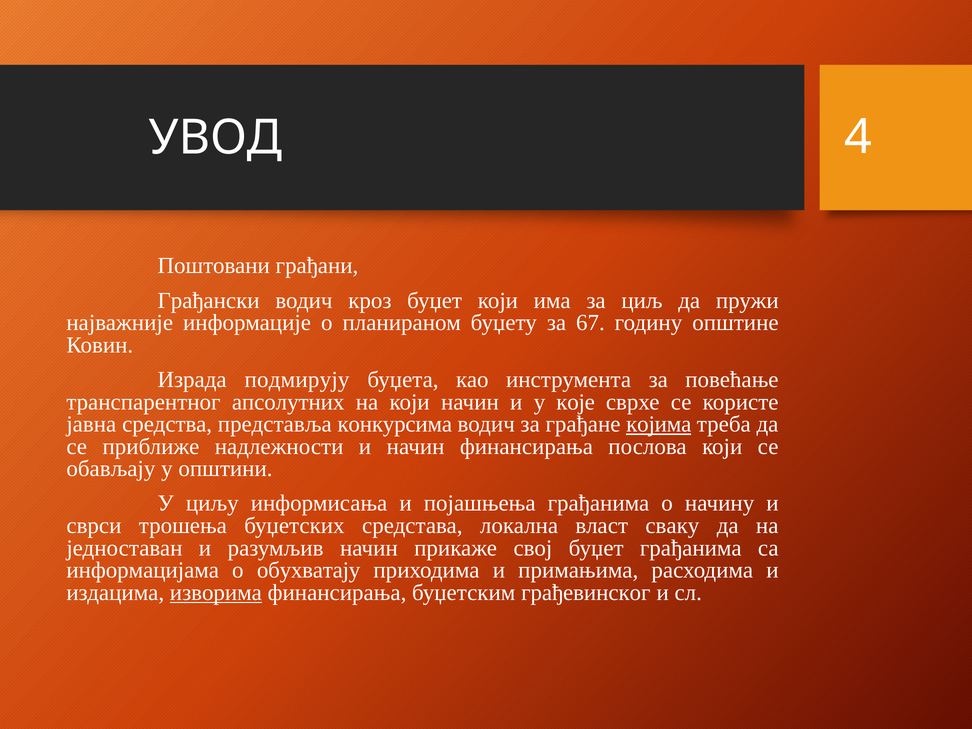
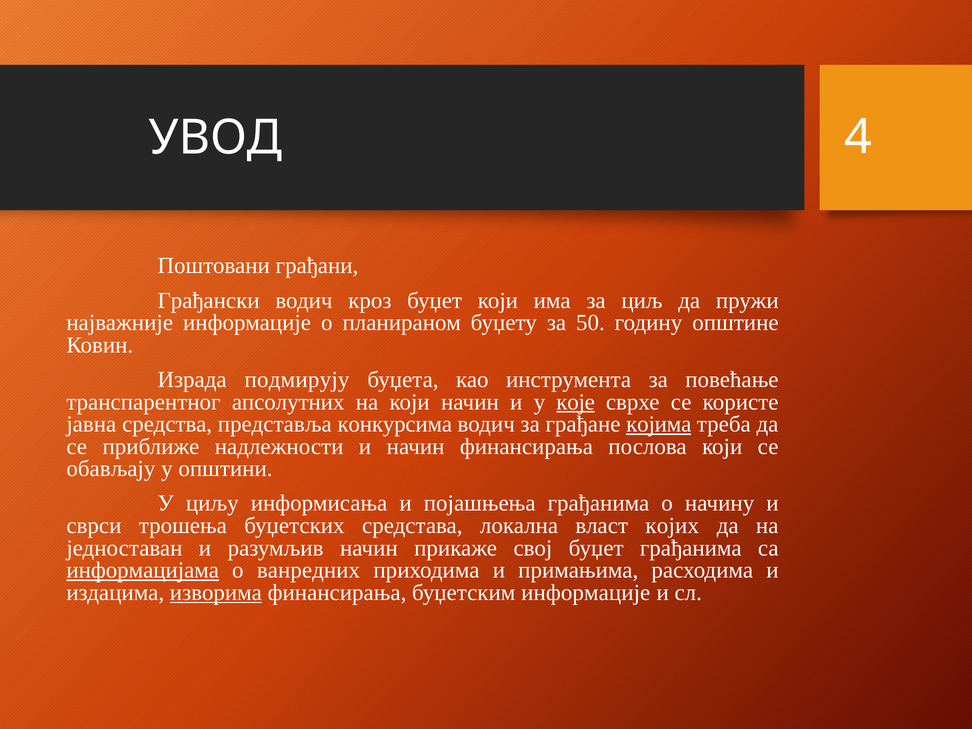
67: 67 -> 50 (590, 323)
које underline: none -> present (576, 402)
сваку: сваку -> којих (672, 526)
информацијама underline: none -> present (143, 570)
обухватају: обухватају -> ванредних (308, 570)
буџетским грађевинског: грађевинског -> информације (586, 593)
